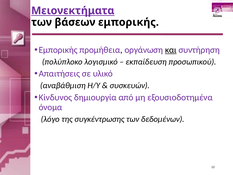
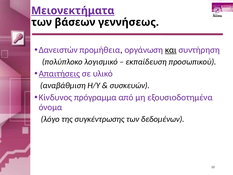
βάσεων εμπορικής: εμπορικής -> γεννήσεως (129, 22)
Εμπορικής: Εμπορικής -> Δανειστών (58, 50)
Απαιτήσεις underline: none -> present (59, 74)
δημιουργία: δημιουργία -> πρόγραμμα (95, 97)
